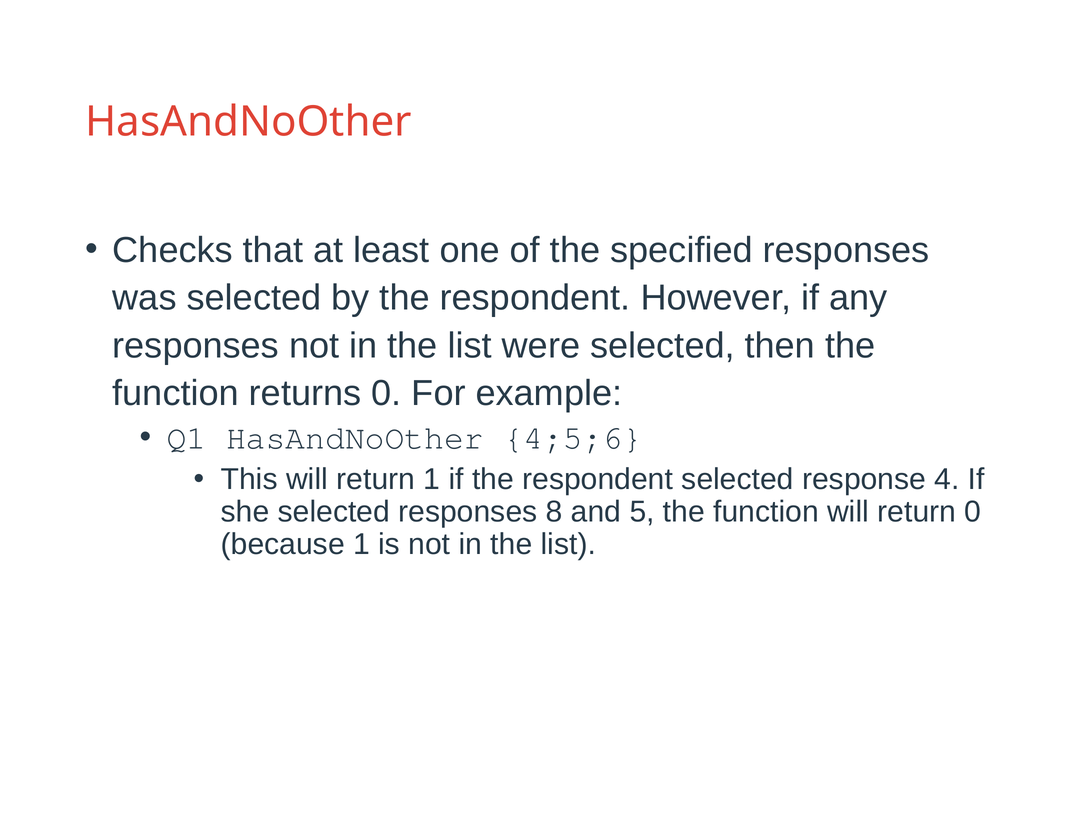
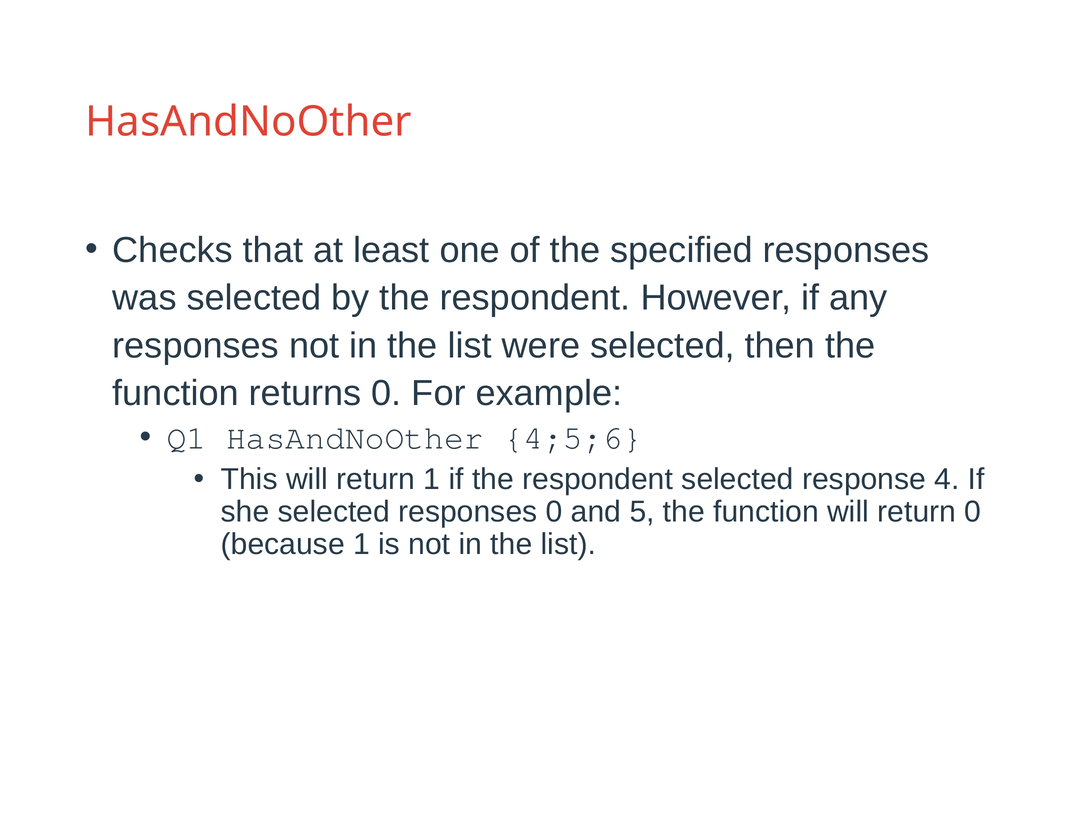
responses 8: 8 -> 0 (554, 512)
